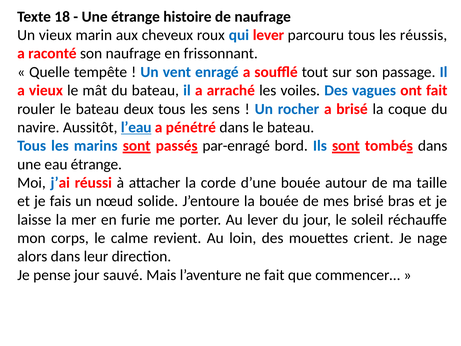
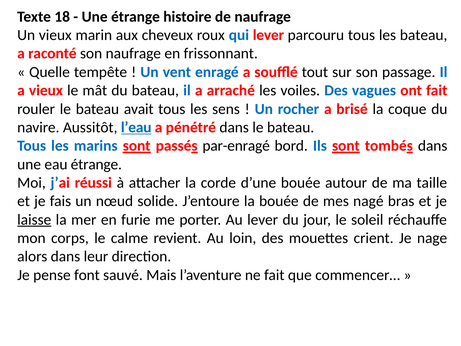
les réussis: réussis -> bateau (424, 35)
deux: deux -> avait (139, 109)
mes brisé: brisé -> nagé (368, 201)
laisse underline: none -> present (34, 219)
pense jour: jour -> font (87, 275)
